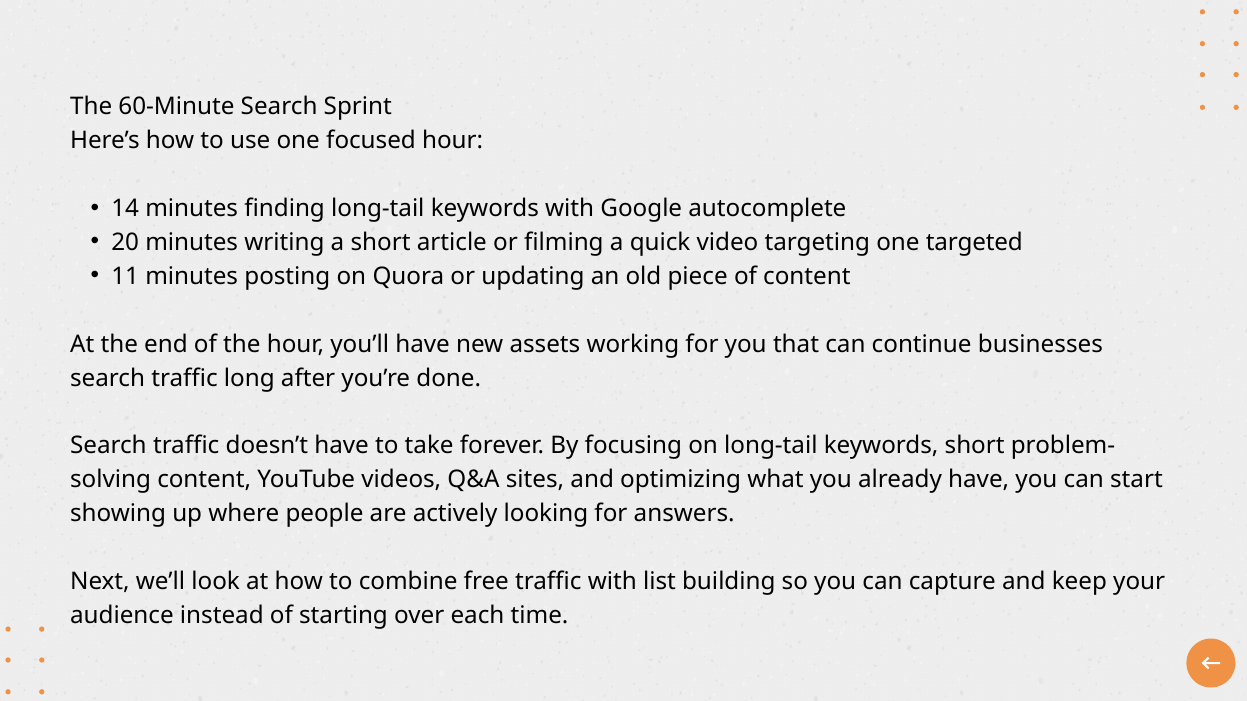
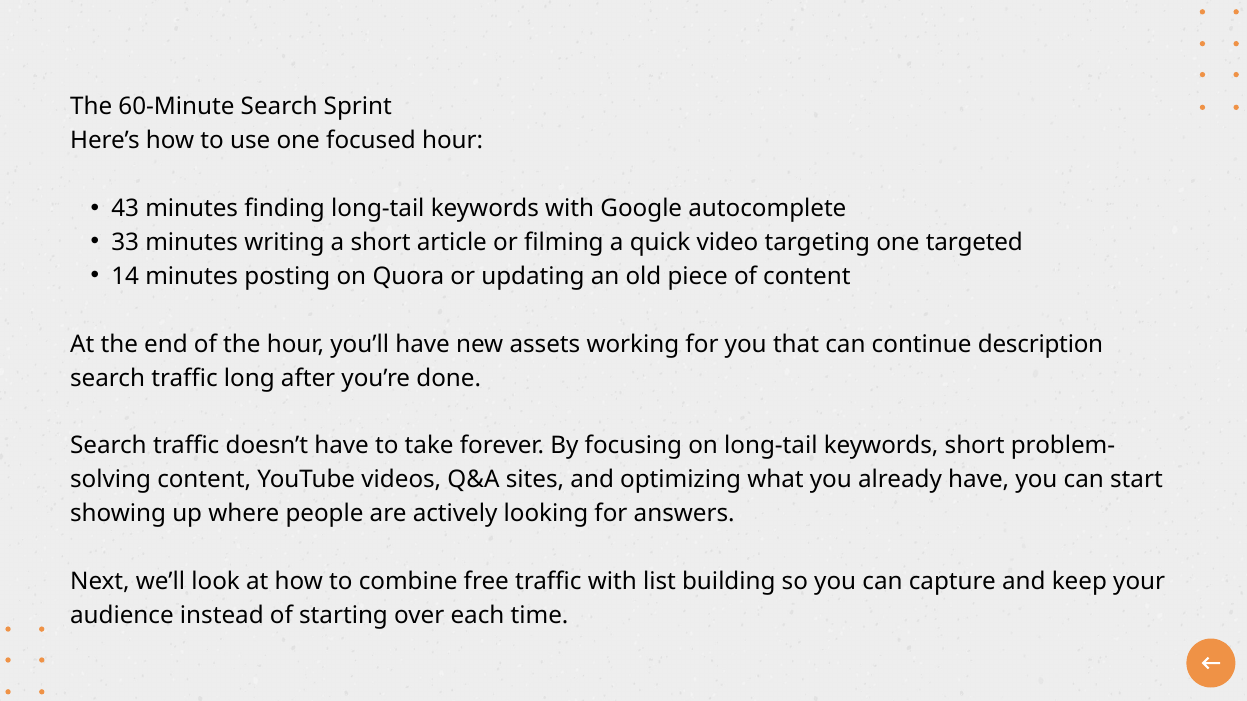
14: 14 -> 43 (125, 209)
20: 20 -> 33 (125, 242)
11: 11 -> 14 (125, 276)
businesses: businesses -> description (1041, 344)
